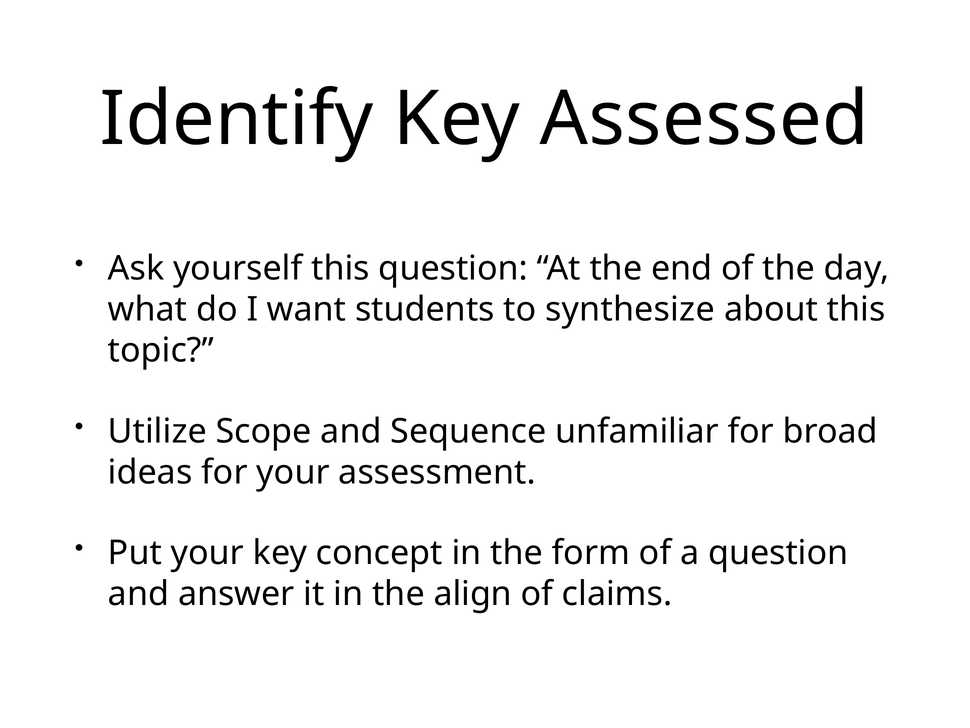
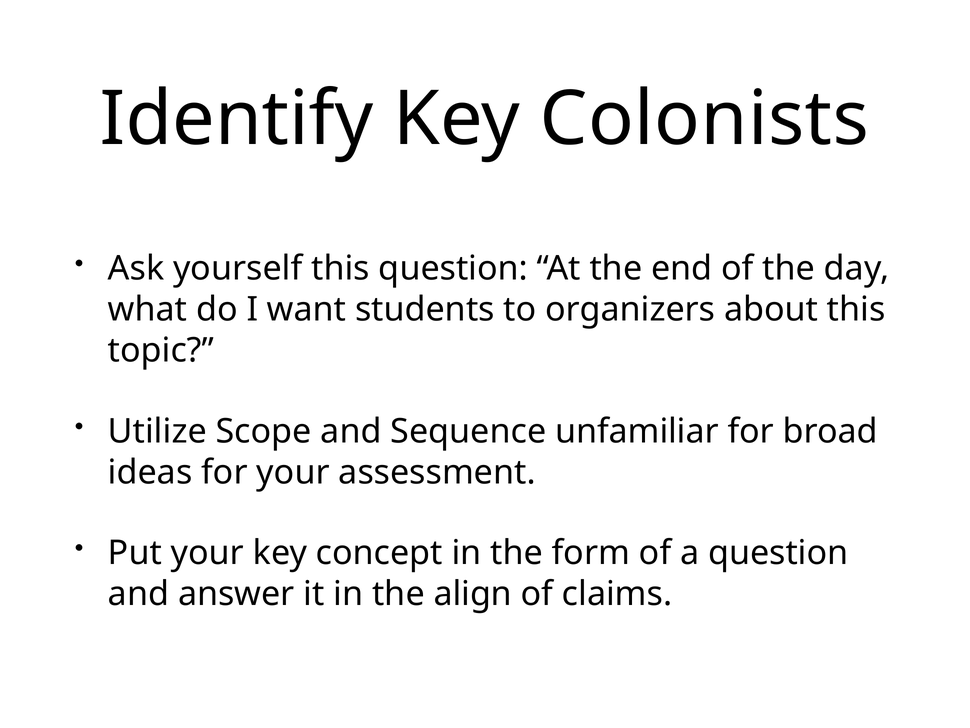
Assessed: Assessed -> Colonists (704, 119)
synthesize: synthesize -> organizers (630, 309)
